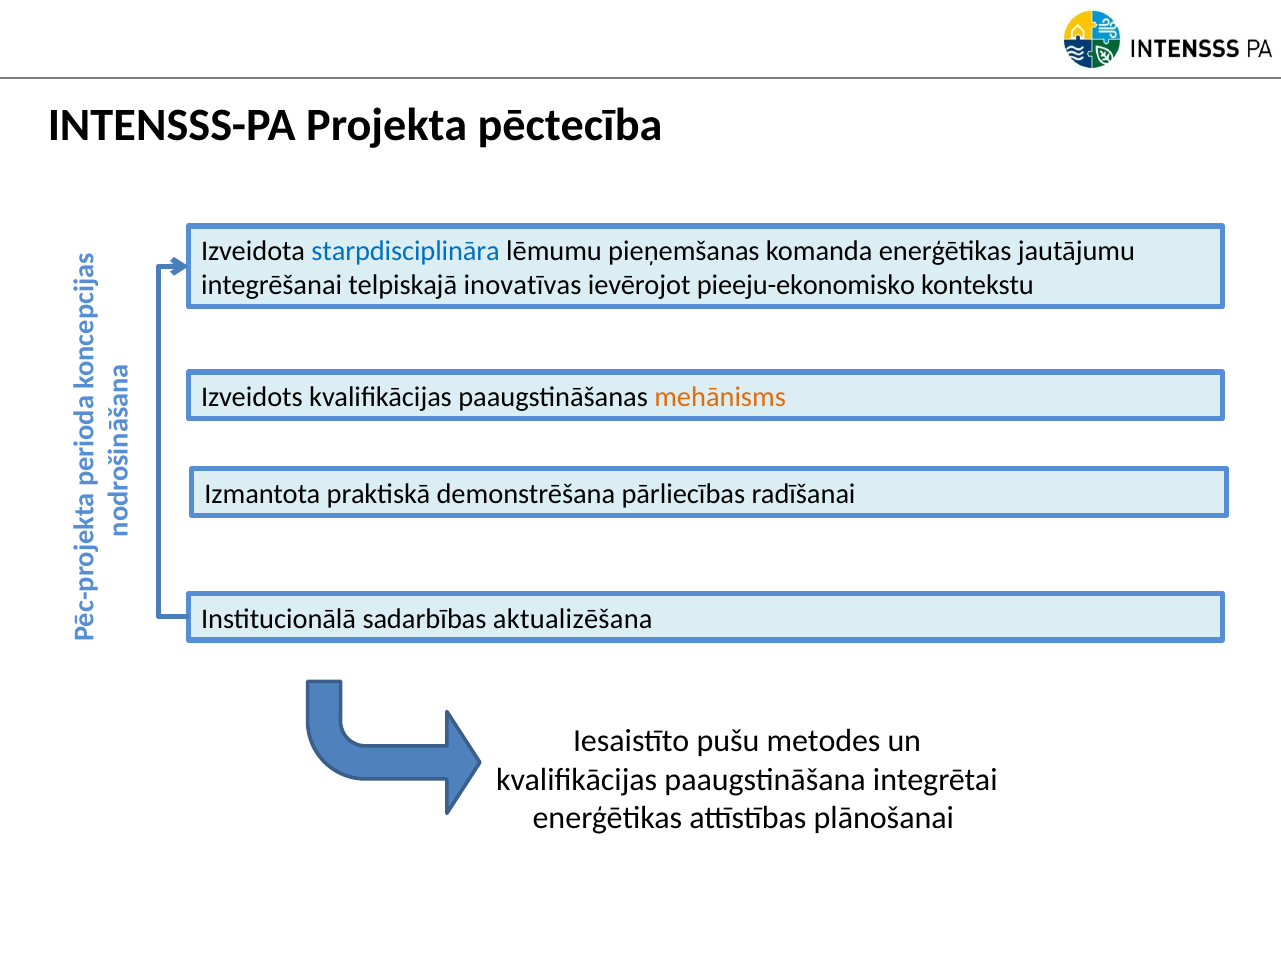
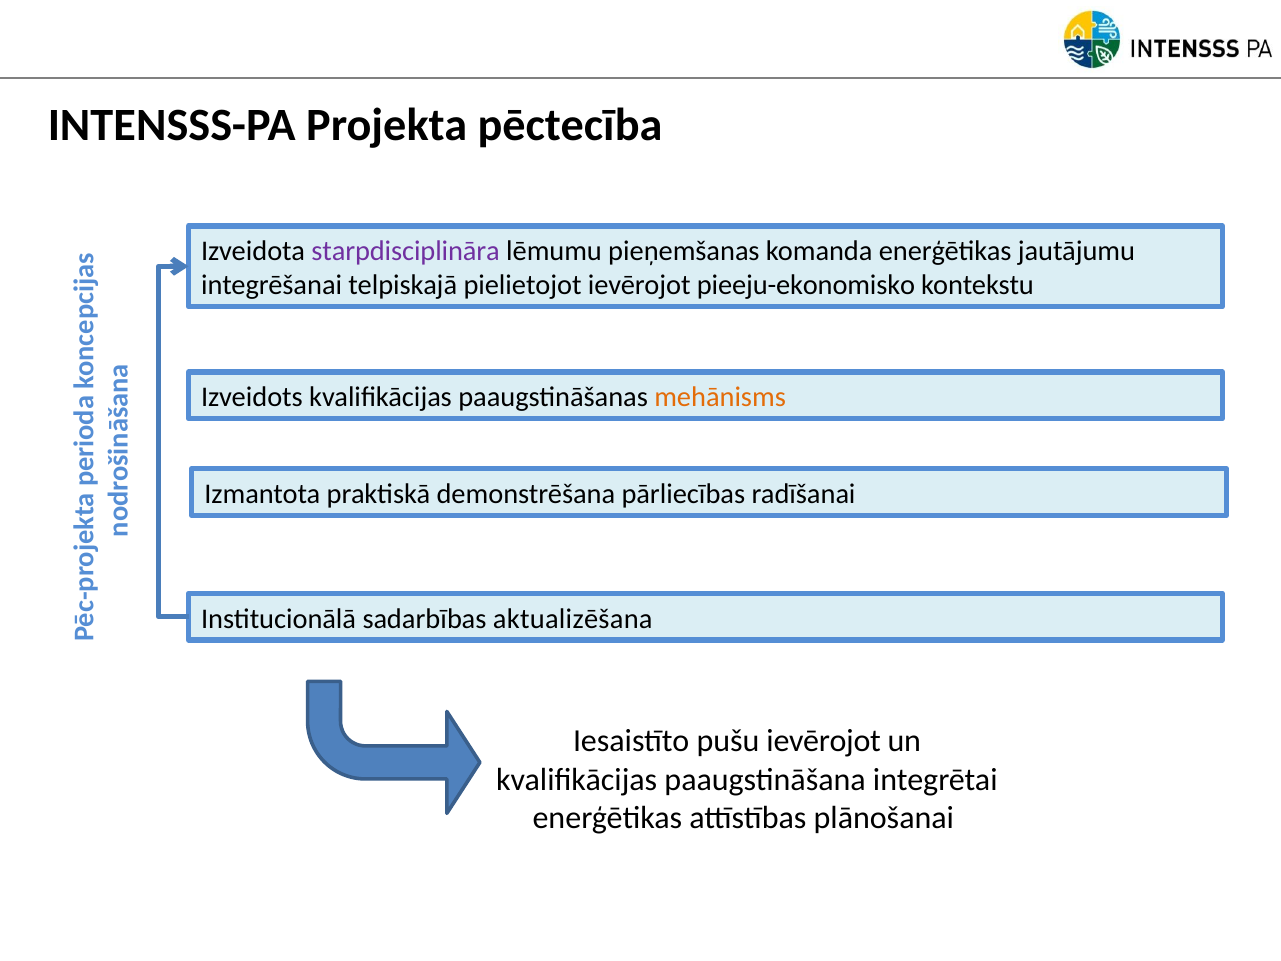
starpdisciplināra colour: blue -> purple (406, 251)
inovatīvas: inovatīvas -> pielietojot (523, 285)
pušu metodes: metodes -> ievērojot (824, 741)
